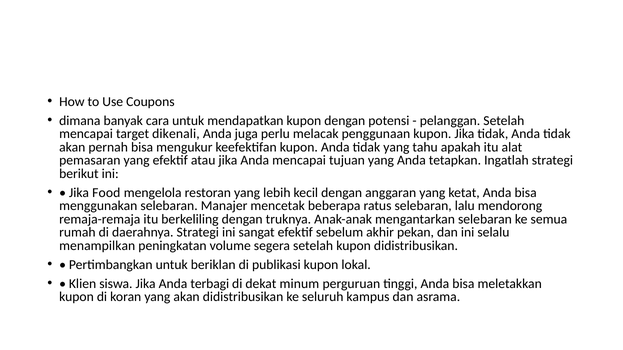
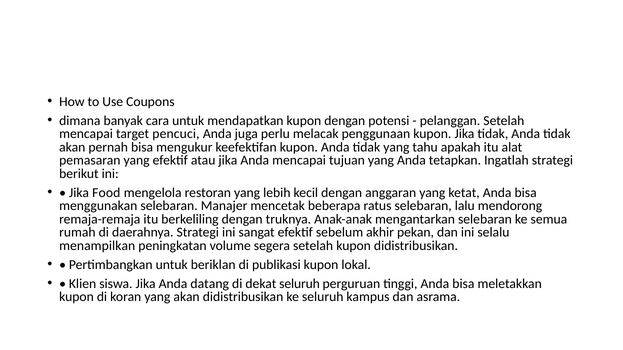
dikenali: dikenali -> pencuci (176, 134)
terbagi: terbagi -> datang (210, 284)
dekat minum: minum -> seluruh (300, 284)
